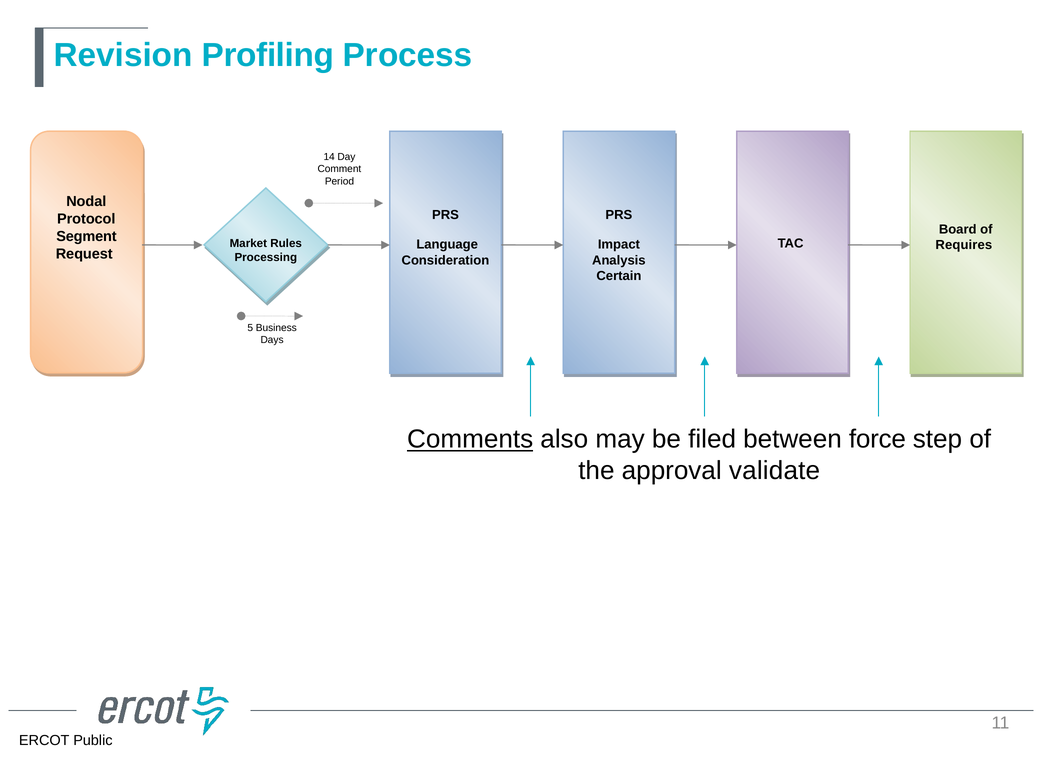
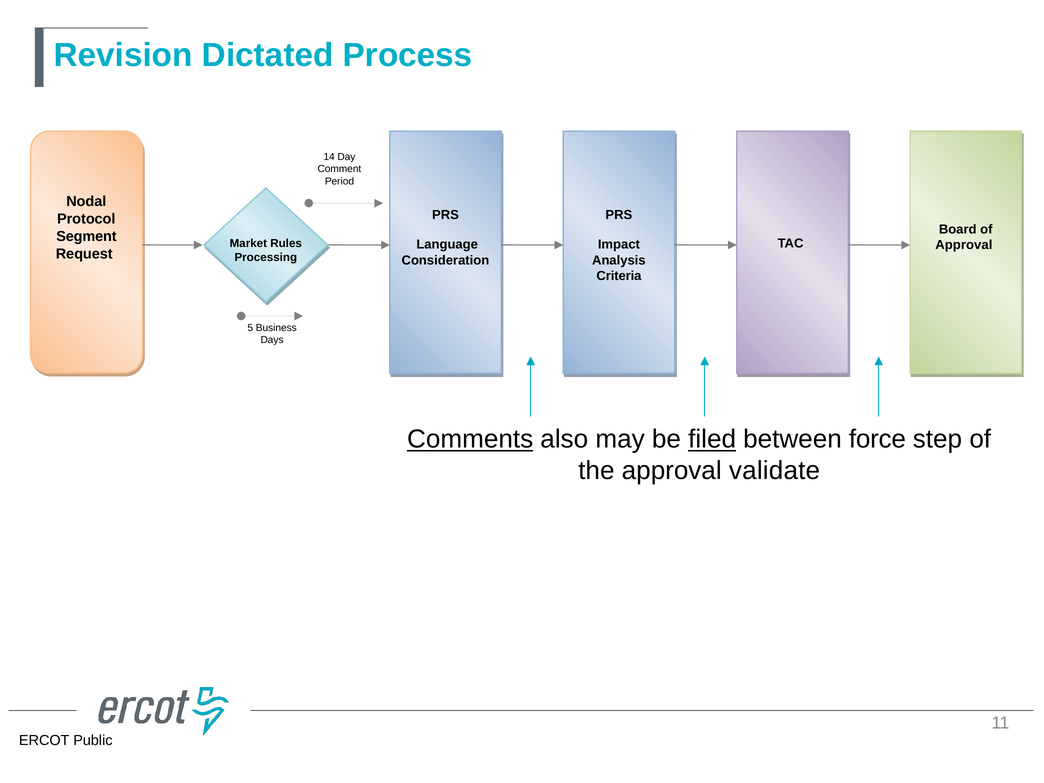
Profiling: Profiling -> Dictated (268, 55)
Requires: Requires -> Approval (964, 245)
Certain: Certain -> Criteria (619, 276)
filed underline: none -> present (712, 439)
